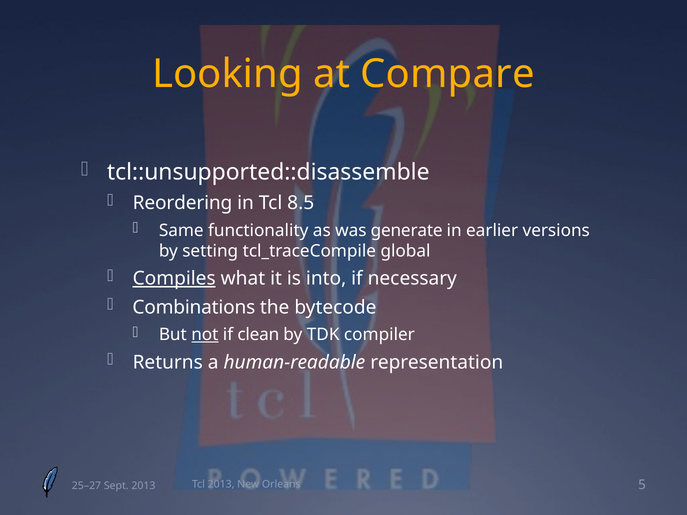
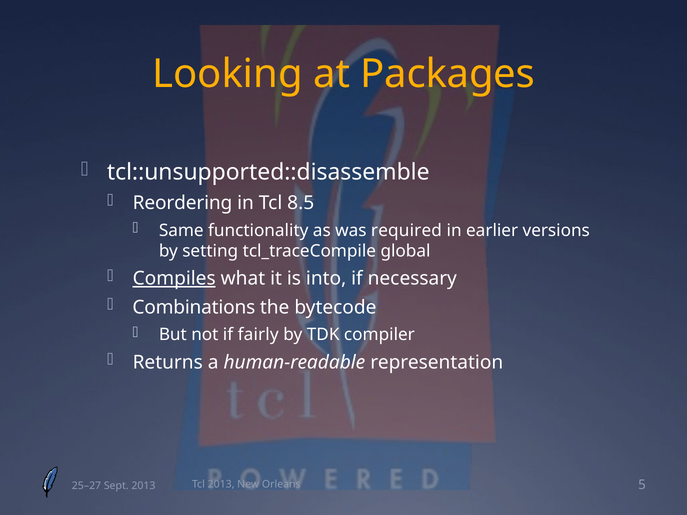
Compare: Compare -> Packages (448, 74)
generate: generate -> required (406, 230)
not underline: present -> none (205, 335)
clean: clean -> fairly (258, 335)
